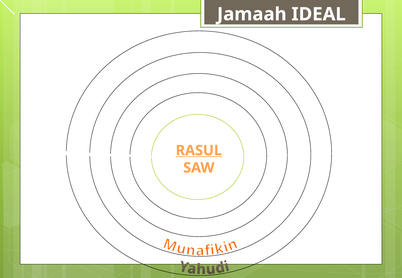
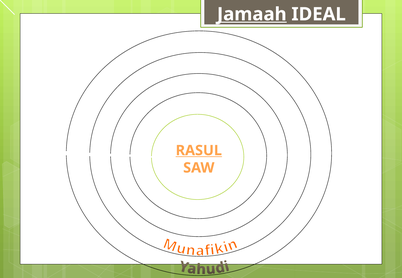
Jamaah underline: none -> present (252, 14)
